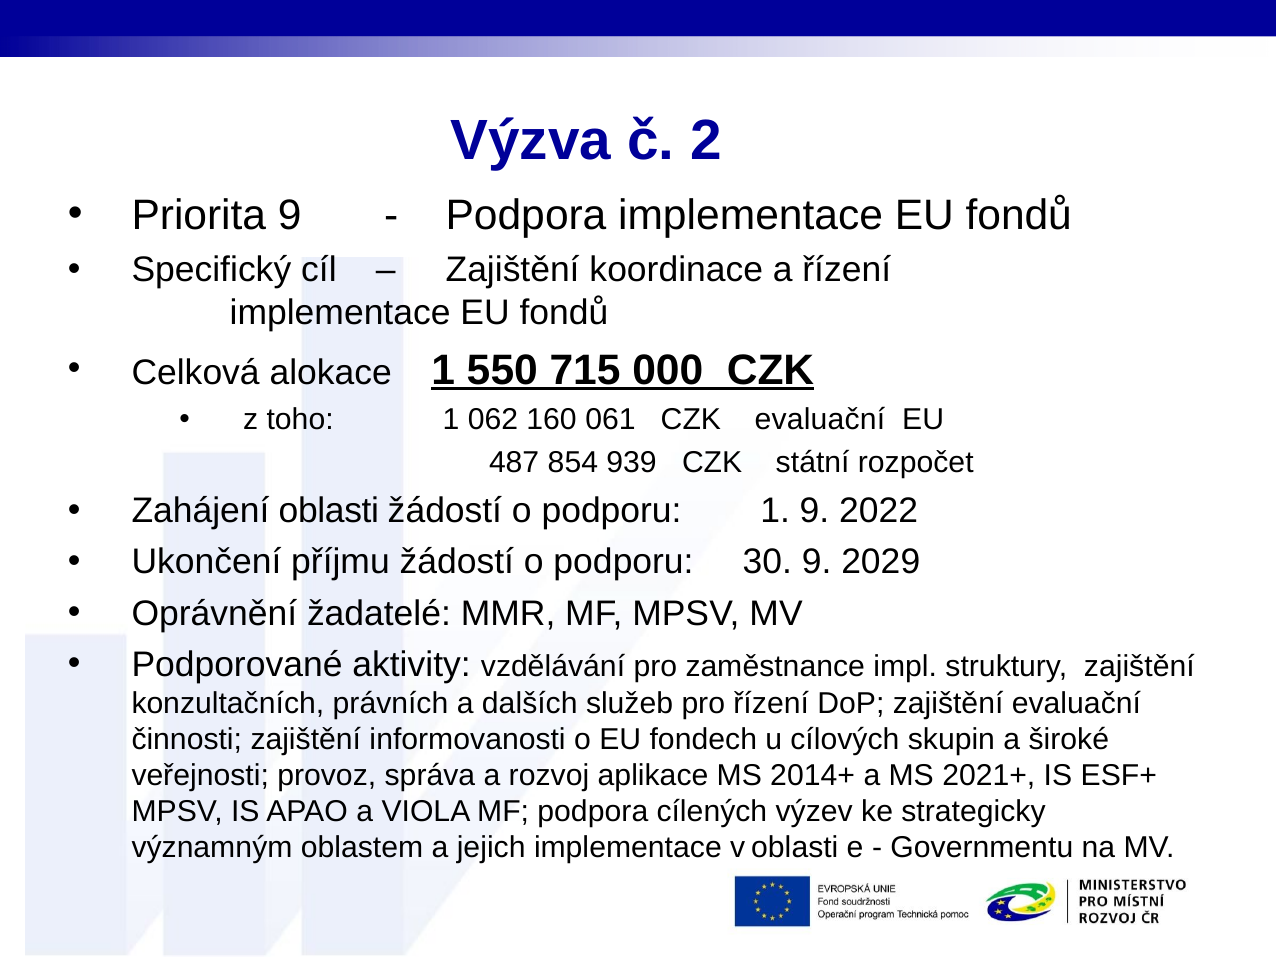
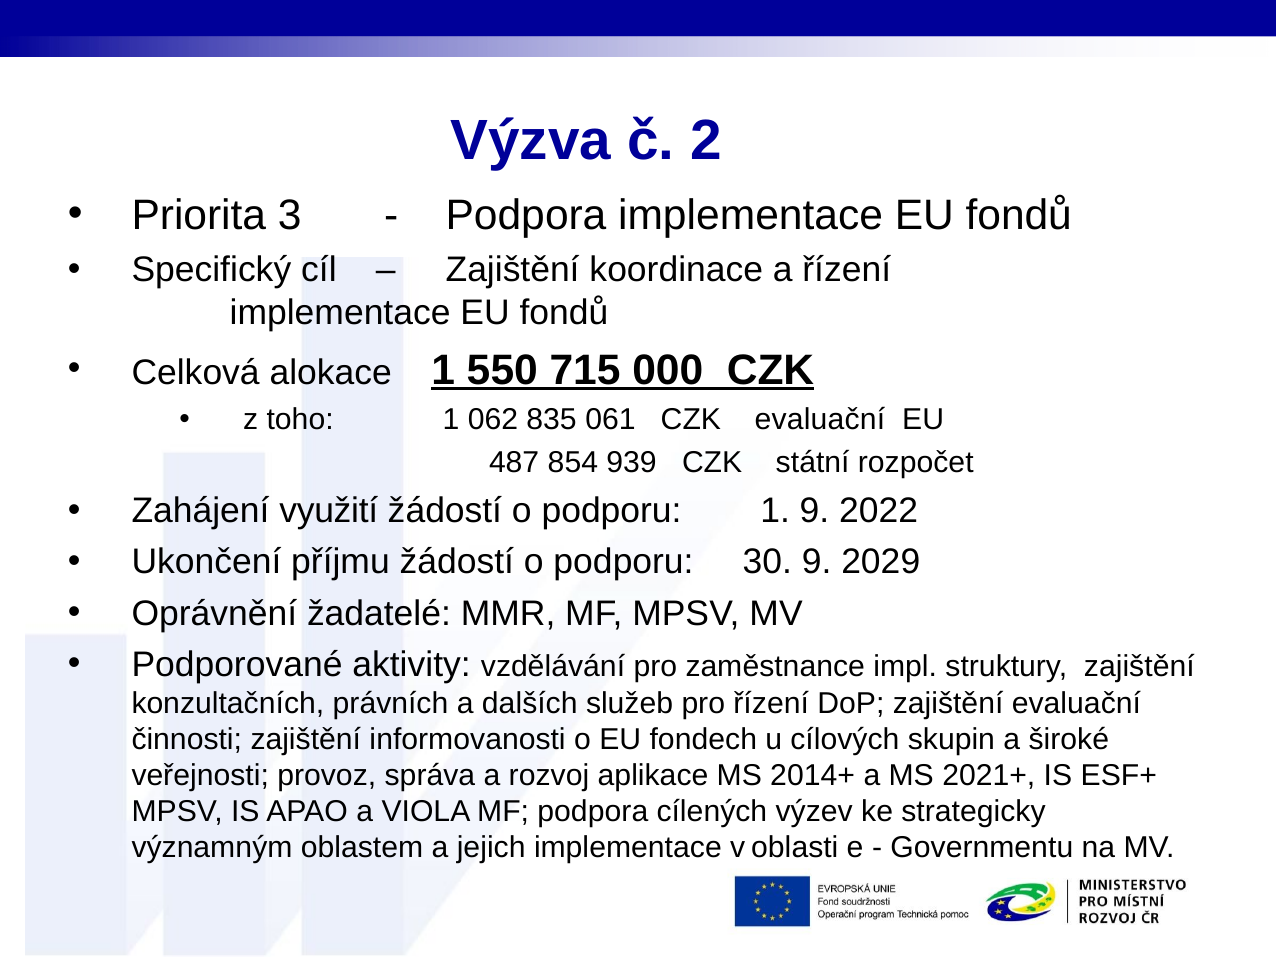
Priorita 9: 9 -> 3 (290, 215)
160: 160 -> 835 (552, 420)
Zahájení oblasti: oblasti -> využití (329, 511)
